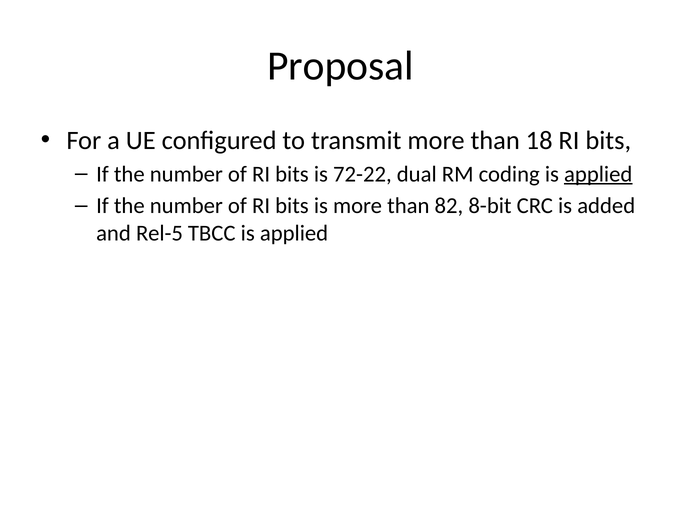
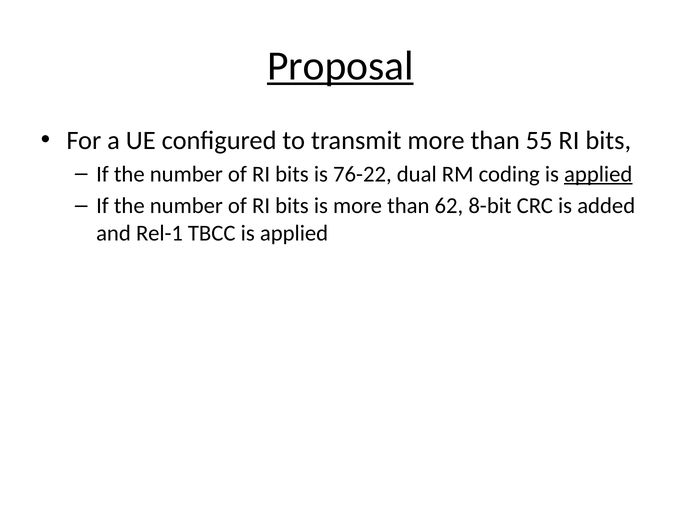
Proposal underline: none -> present (340, 66)
18: 18 -> 55 (539, 140)
72-22: 72-22 -> 76-22 (362, 174)
82: 82 -> 62 (449, 206)
Rel-5: Rel-5 -> Rel-1 (159, 233)
